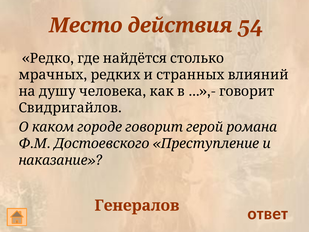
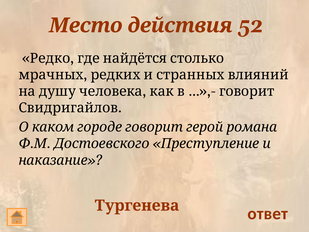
54: 54 -> 52 (251, 25)
Генералов: Генералов -> Тургенева (137, 205)
